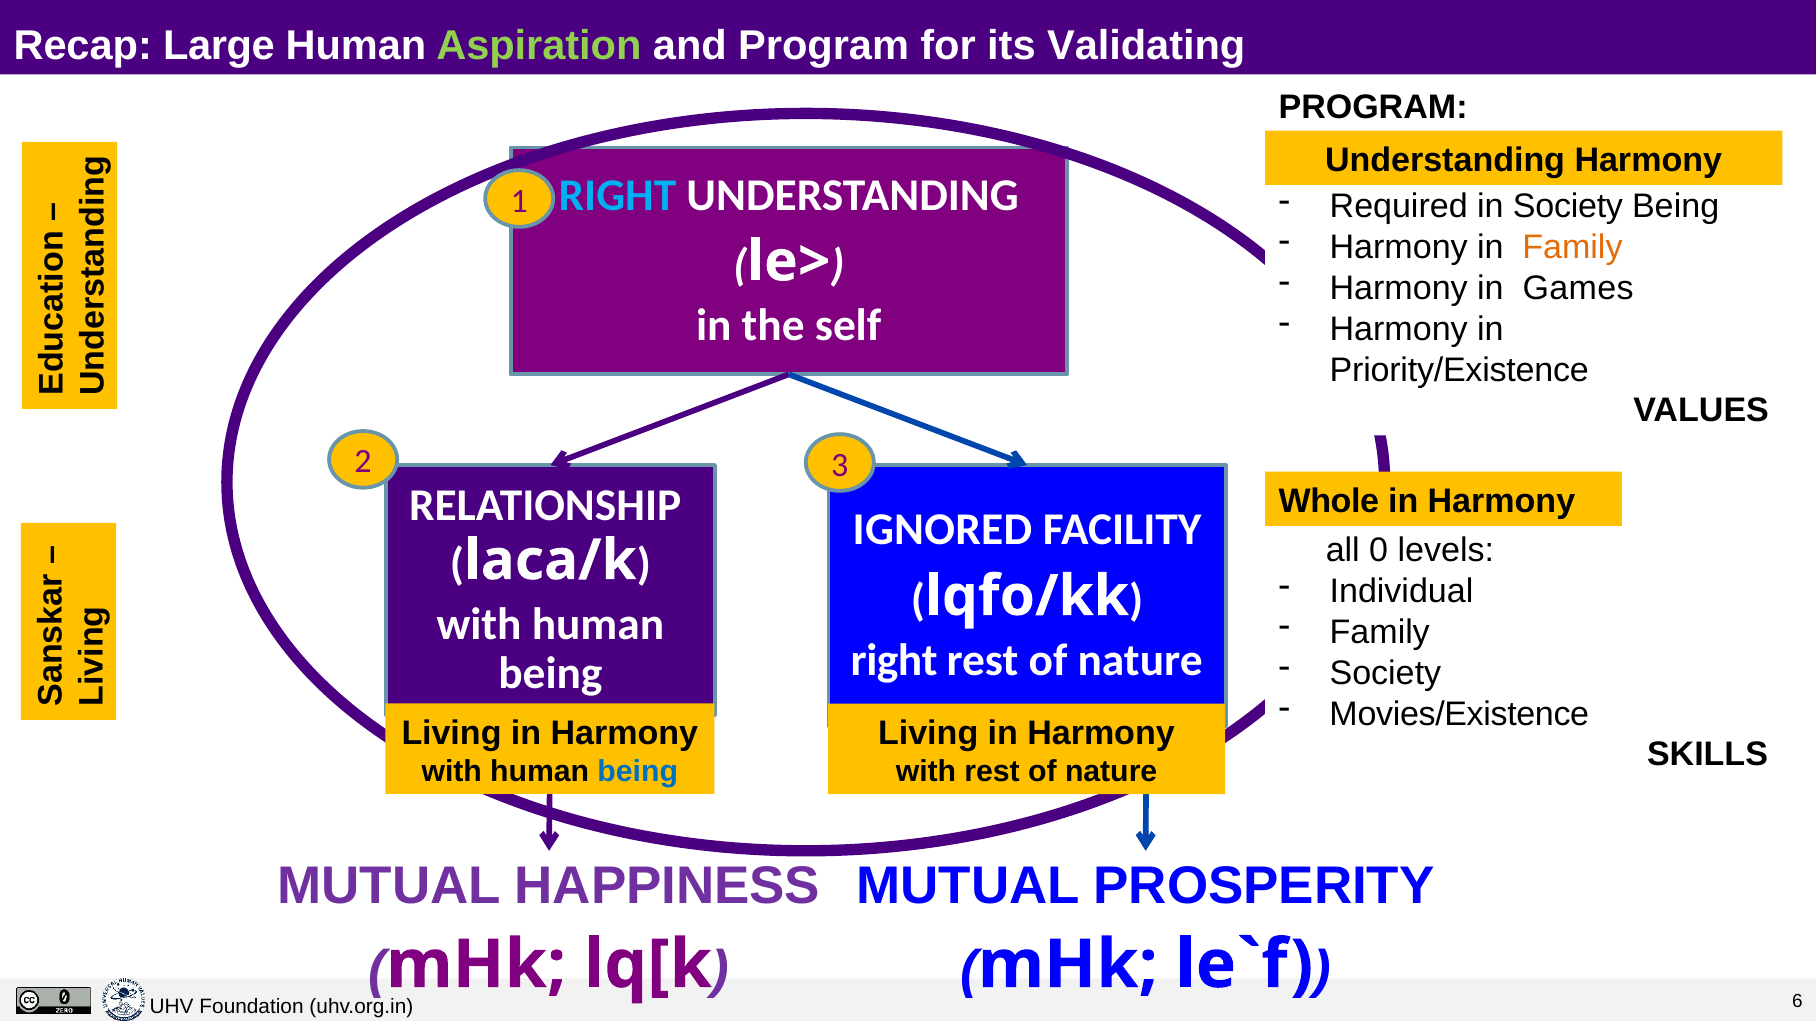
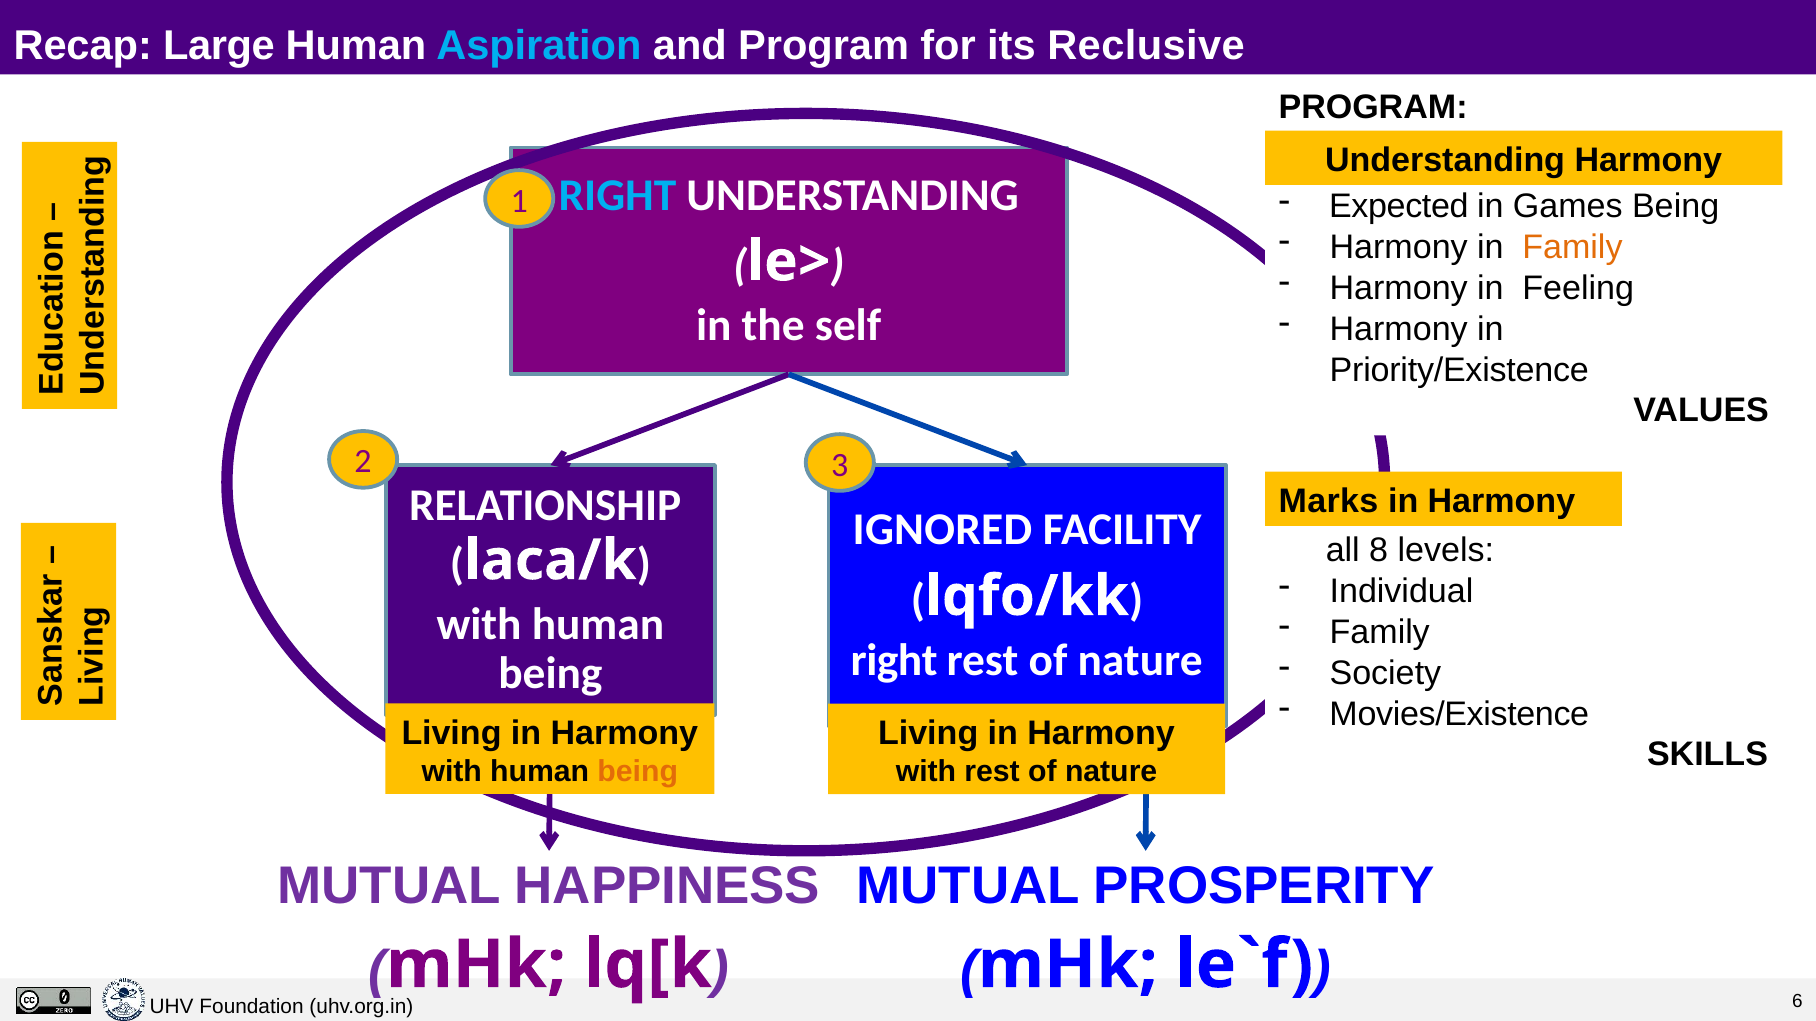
Aspiration colour: light green -> light blue (539, 46)
Validating: Validating -> Reclusive (1146, 46)
Required: Required -> Expected (1399, 207)
in Society: Society -> Games (1568, 207)
Games: Games -> Feeling (1578, 288)
Whole: Whole -> Marks (1328, 501)
0: 0 -> 8 (1379, 551)
being colour: blue -> orange (638, 771)
